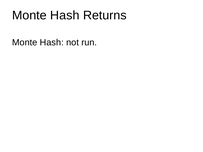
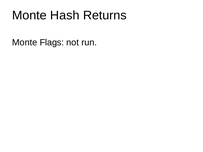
Hash: Hash -> Flags (52, 43)
